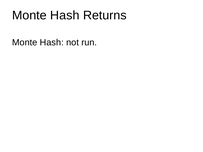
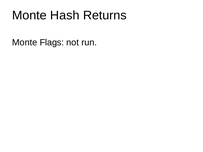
Hash: Hash -> Flags (52, 43)
